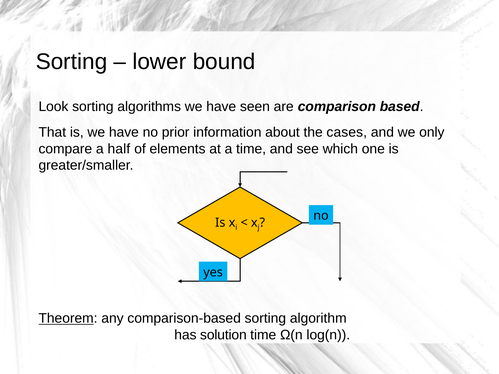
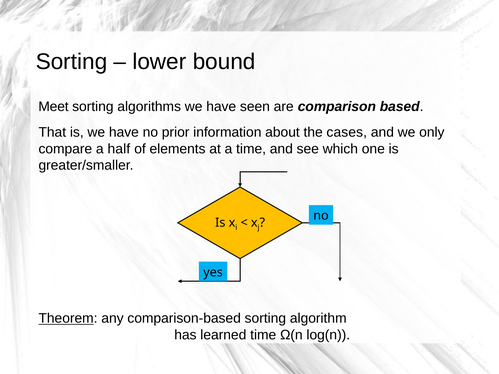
Look: Look -> Meet (53, 107)
solution: solution -> learned (223, 335)
